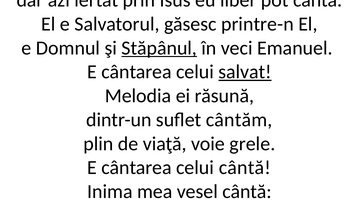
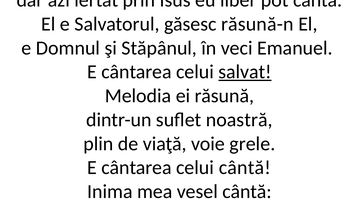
printre-n: printre-n -> răsună-n (257, 24)
Stăpânul underline: present -> none (159, 48)
cântăm: cântăm -> noastră (239, 120)
